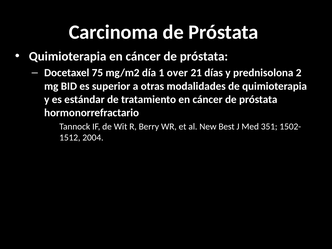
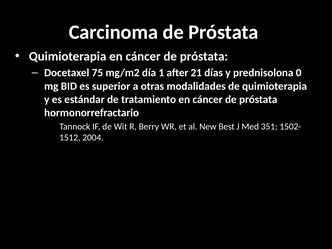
over: over -> after (177, 73)
2: 2 -> 0 (299, 73)
